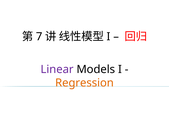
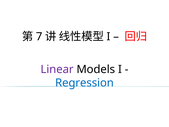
Regression colour: orange -> blue (84, 83)
